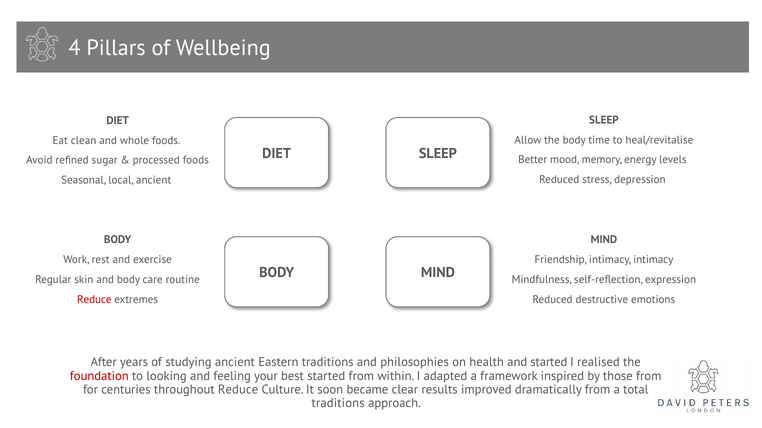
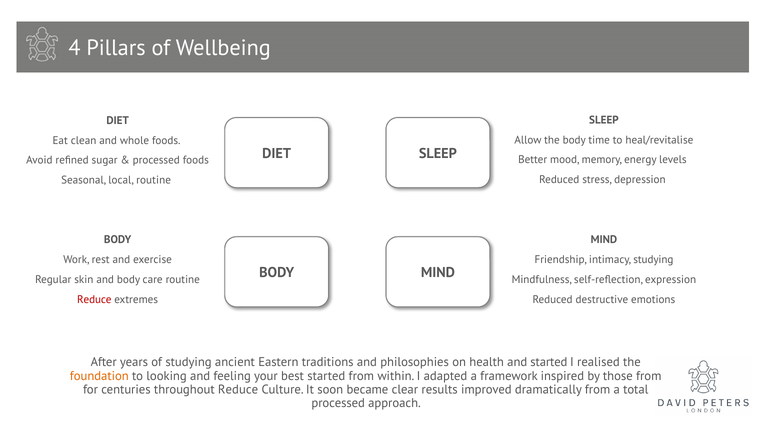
local ancient: ancient -> routine (154, 181)
intimacy intimacy: intimacy -> studying (653, 260)
foundation colour: red -> orange (99, 376)
traditions: traditions -> processed (338, 404)
